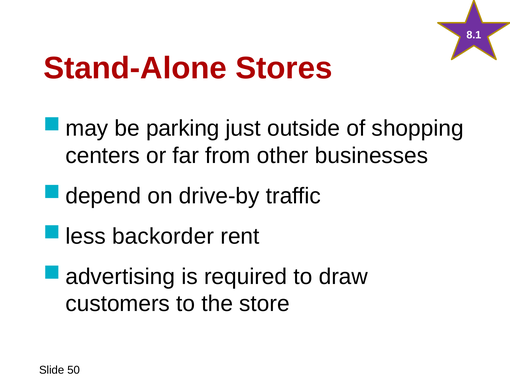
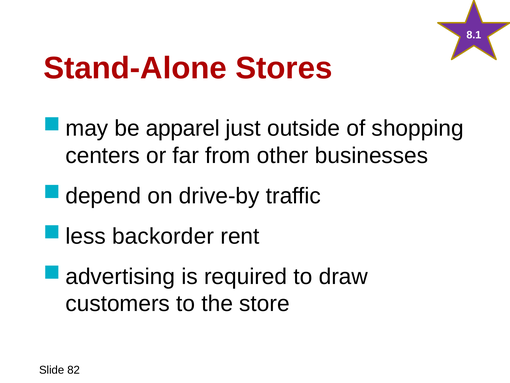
parking: parking -> apparel (183, 128)
50: 50 -> 82 (74, 370)
